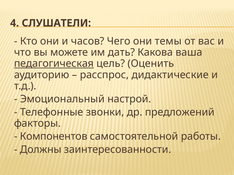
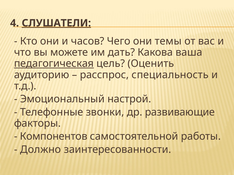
СЛУШАТЕЛИ underline: none -> present (56, 23)
дидактические: дидактические -> специальность (170, 75)
предложений: предложений -> развивающие (180, 112)
Должны: Должны -> Должно (41, 150)
